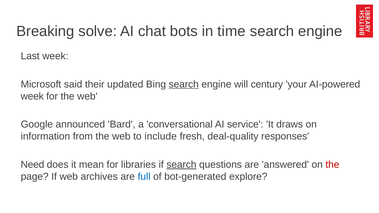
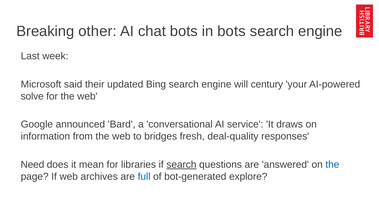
solve: solve -> other (98, 31)
in time: time -> bots (232, 31)
search underline: present -> none (184, 84)
week: week -> solve (32, 96)
include: include -> bridges (161, 137)
the colour: red -> blue (332, 165)
